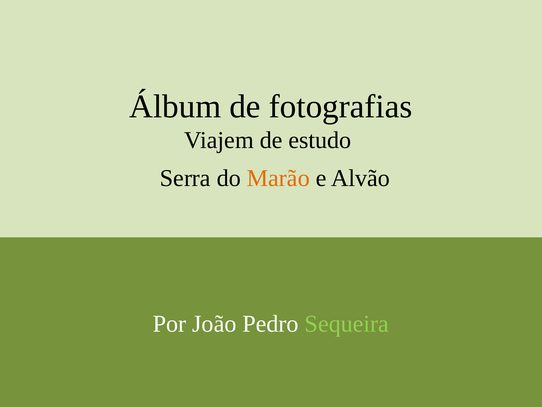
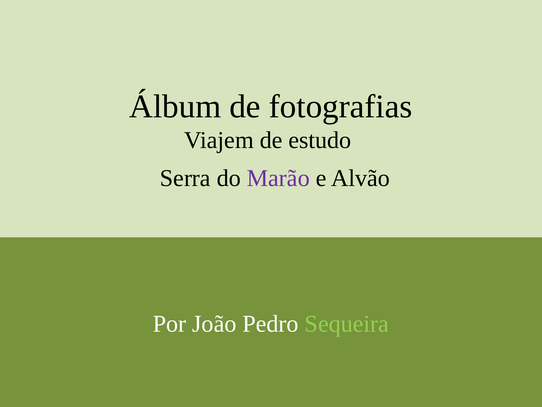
Marão colour: orange -> purple (278, 178)
